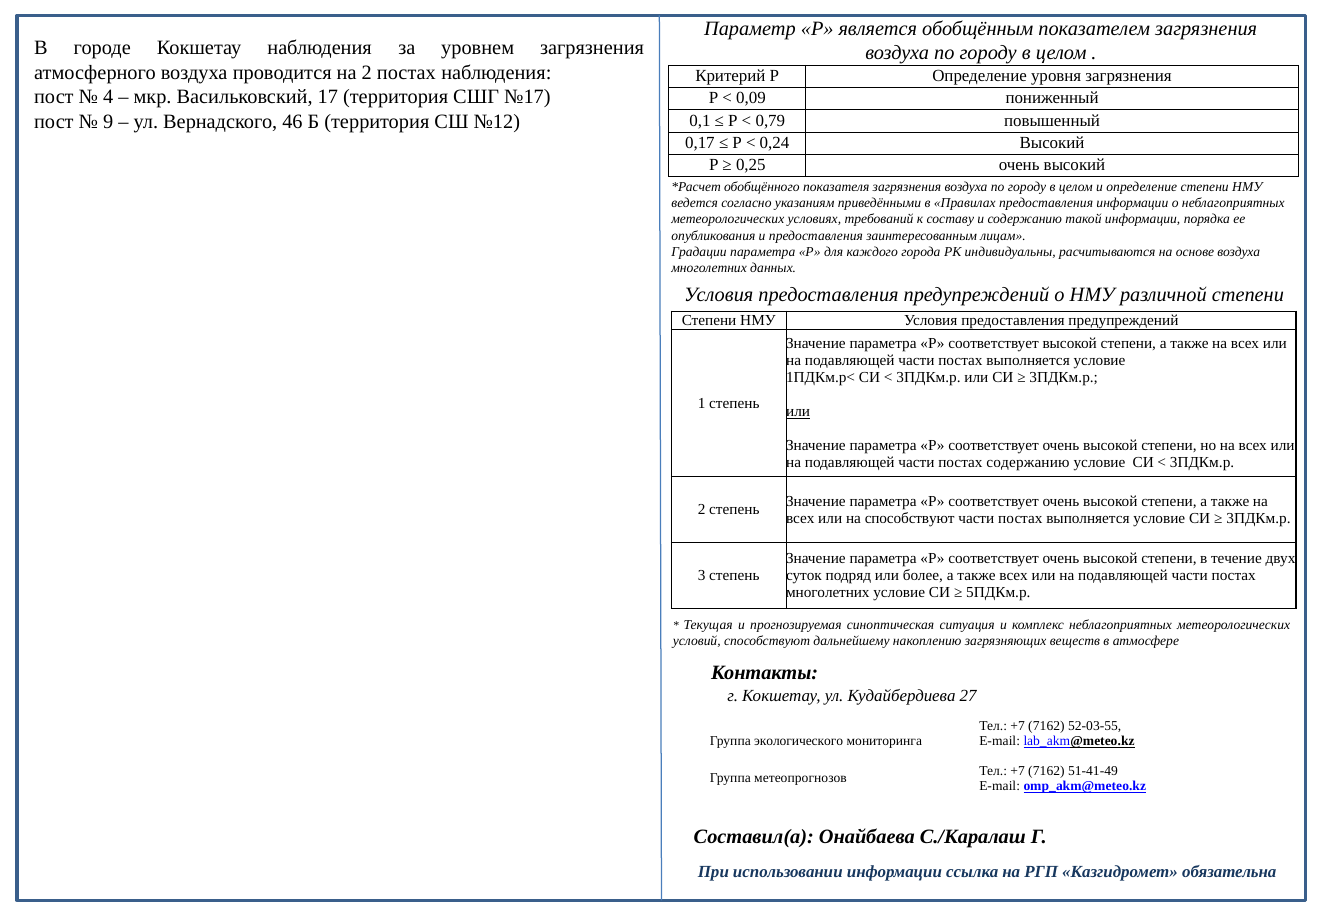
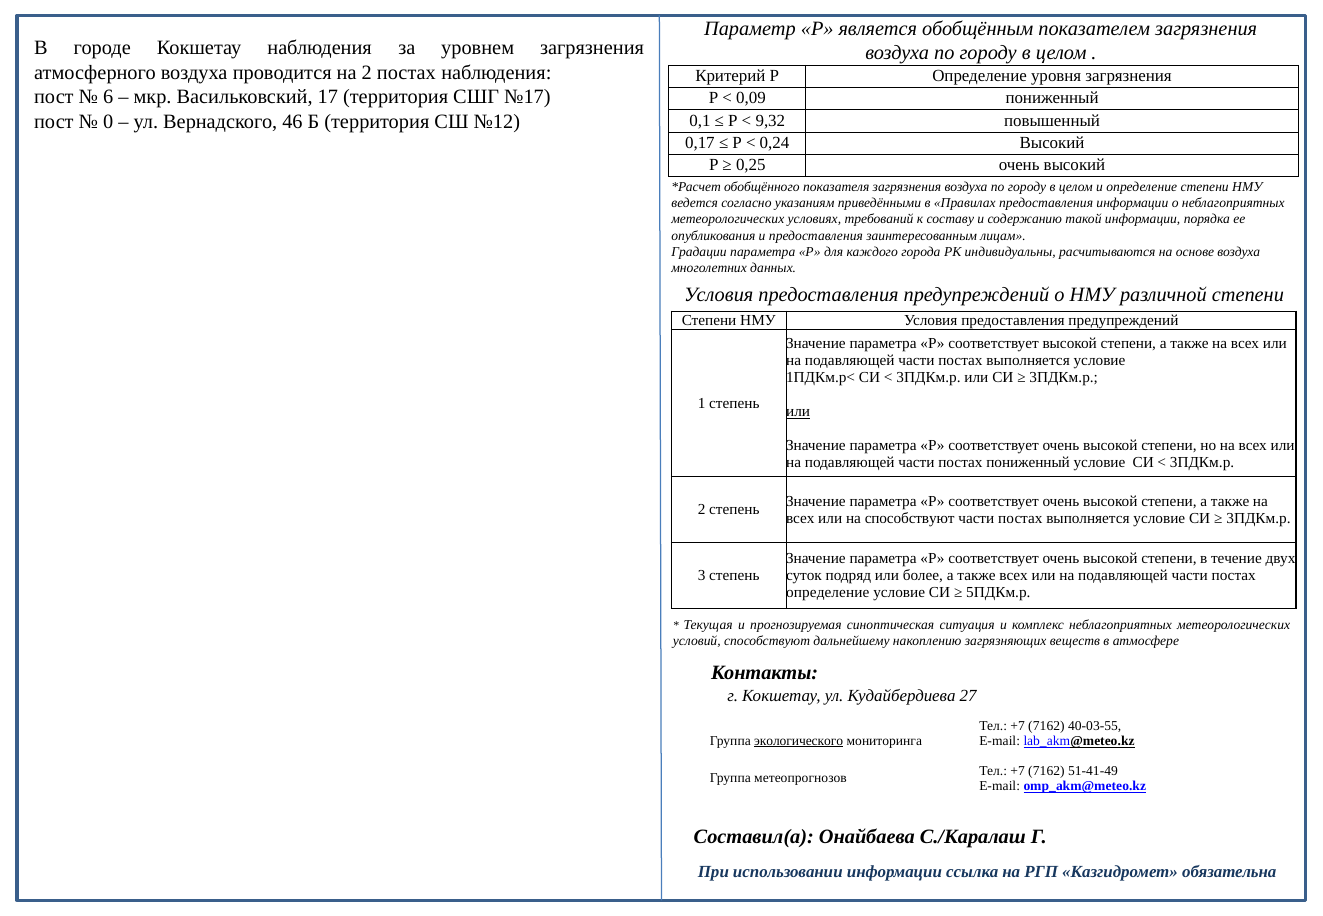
4: 4 -> 6 (108, 97)
9: 9 -> 0 (108, 121)
0,79: 0,79 -> 9,32 (770, 120)
постах содержанию: содержанию -> пониженный (1028, 462)
многолетних: многолетних -> определение (828, 593)
52-03-55: 52-03-55 -> 40-03-55 (1095, 726)
экологического underline: none -> present (799, 741)
